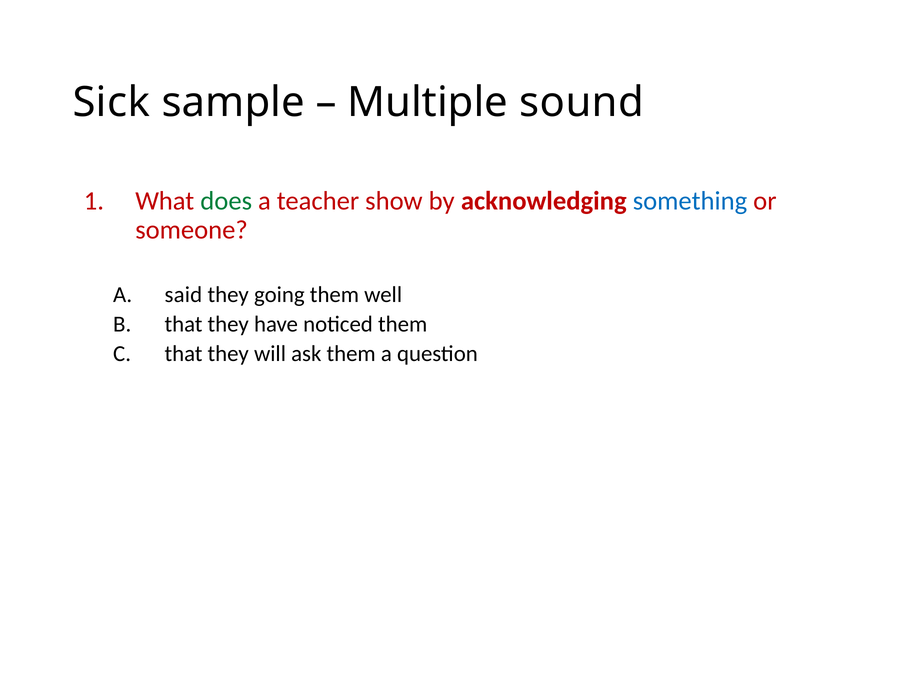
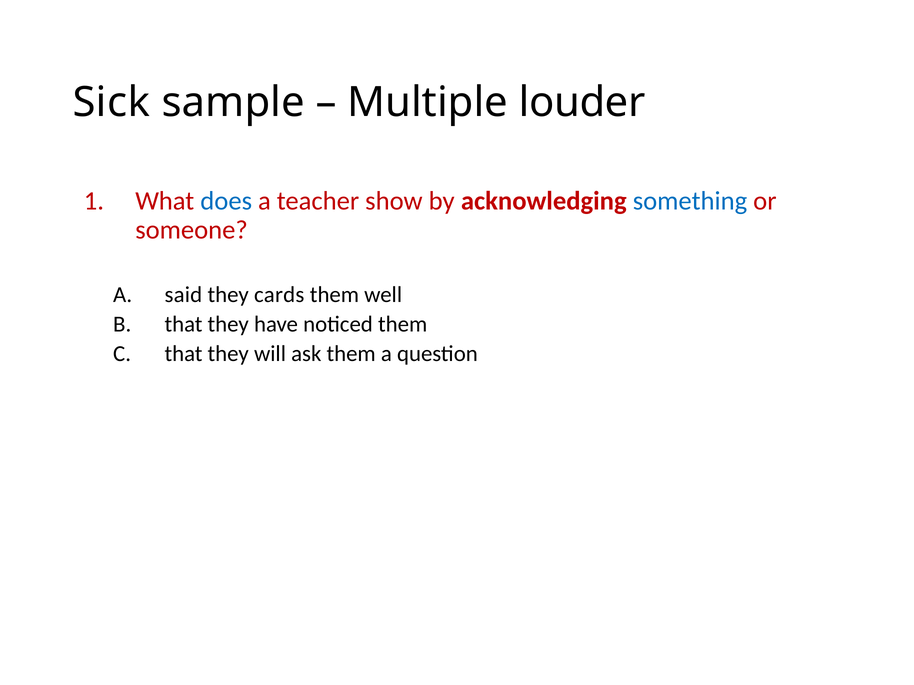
sound: sound -> louder (582, 102)
does colour: green -> blue (226, 201)
going: going -> cards (279, 295)
